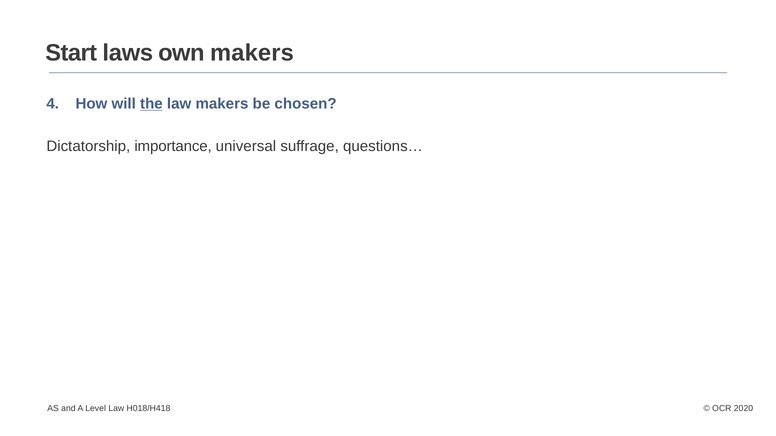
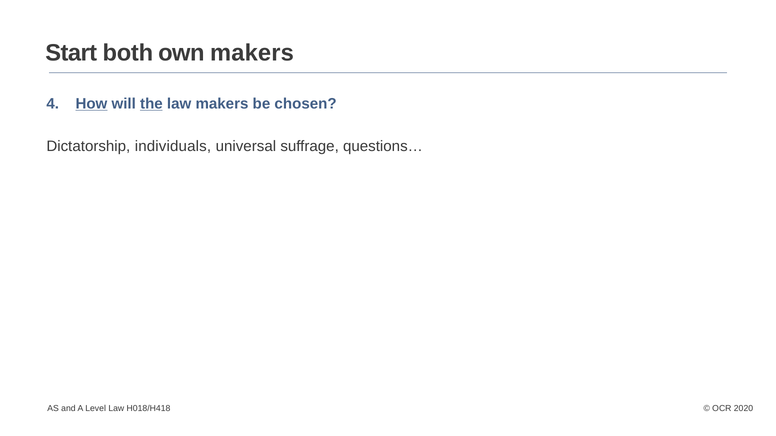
laws: laws -> both (128, 53)
How underline: none -> present (91, 104)
importance: importance -> individuals (173, 146)
